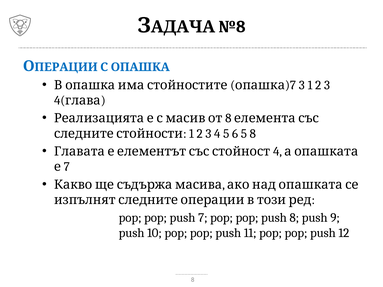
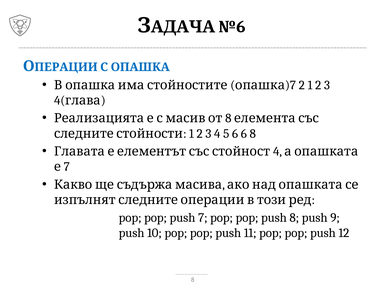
№8: №8 -> №6 (232, 27)
3: 3 -> 2 (302, 85)
6 5: 5 -> 6 (244, 134)
